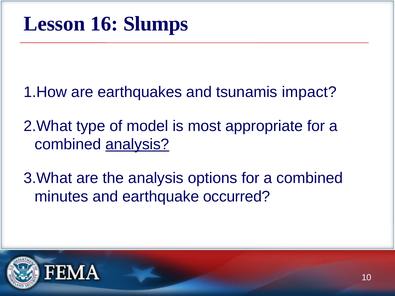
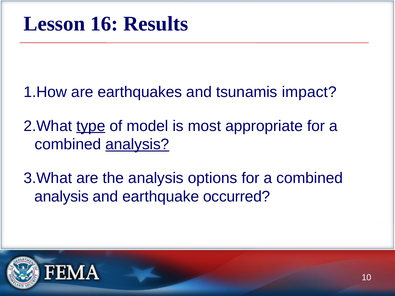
Slumps: Slumps -> Results (156, 24)
type underline: none -> present (91, 126)
minutes: minutes -> analysis (62, 197)
